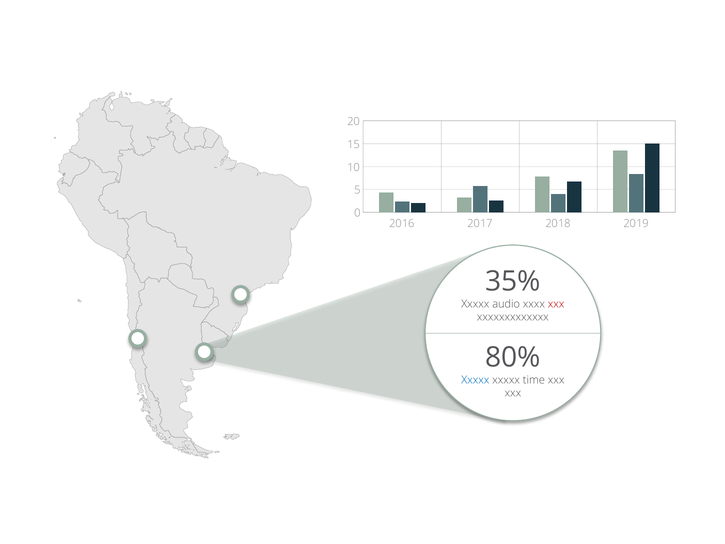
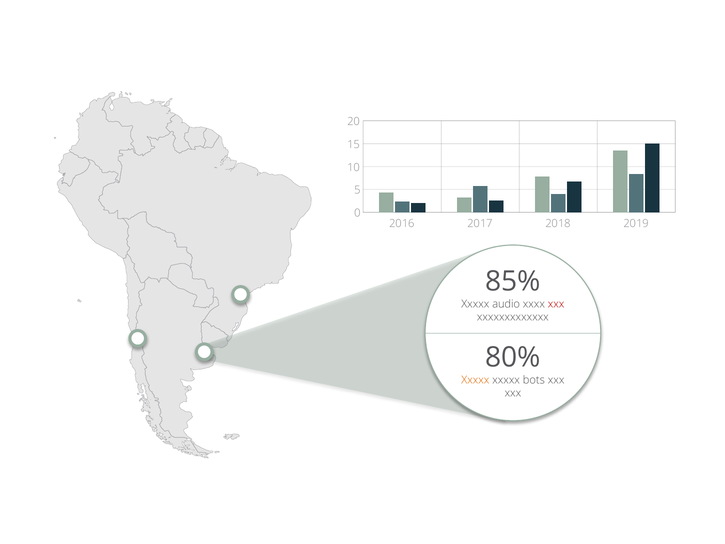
35%: 35% -> 85% (513, 281)
Xxxxx colour: blue -> orange (475, 380)
time: time -> bots (534, 380)
